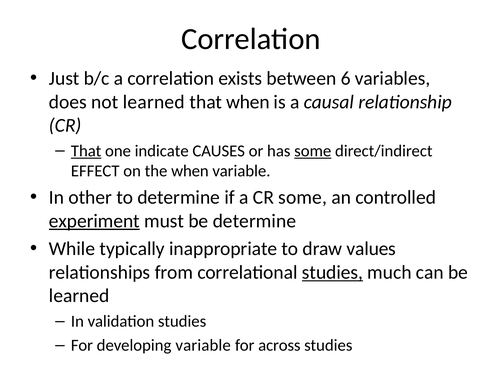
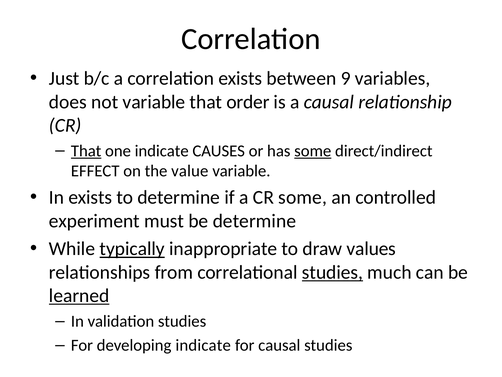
6: 6 -> 9 (346, 78)
not learned: learned -> variable (154, 102)
that when: when -> order (248, 102)
the when: when -> value (190, 171)
In other: other -> exists (90, 197)
experiment underline: present -> none (94, 221)
typically underline: none -> present (132, 249)
learned underline: none -> present (79, 295)
developing variable: variable -> indicate (203, 345)
for across: across -> causal (279, 345)
